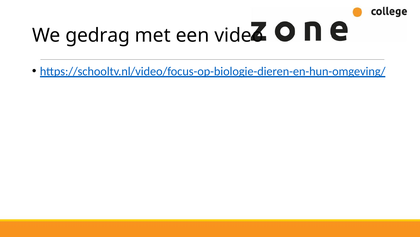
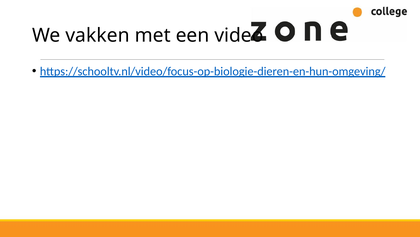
gedrag: gedrag -> vakken (98, 35)
